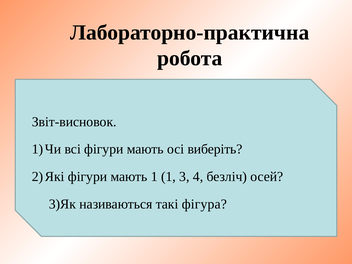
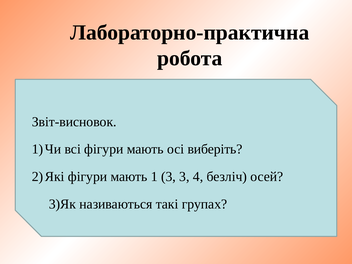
1 1: 1 -> 3 (168, 177)
фігура: фігура -> групах (204, 204)
